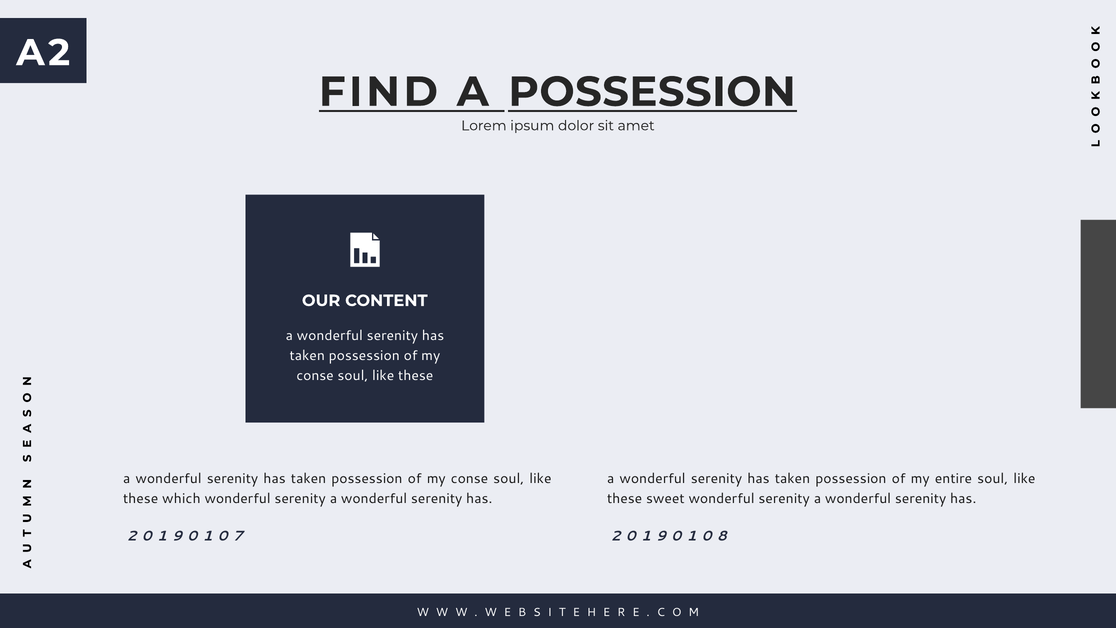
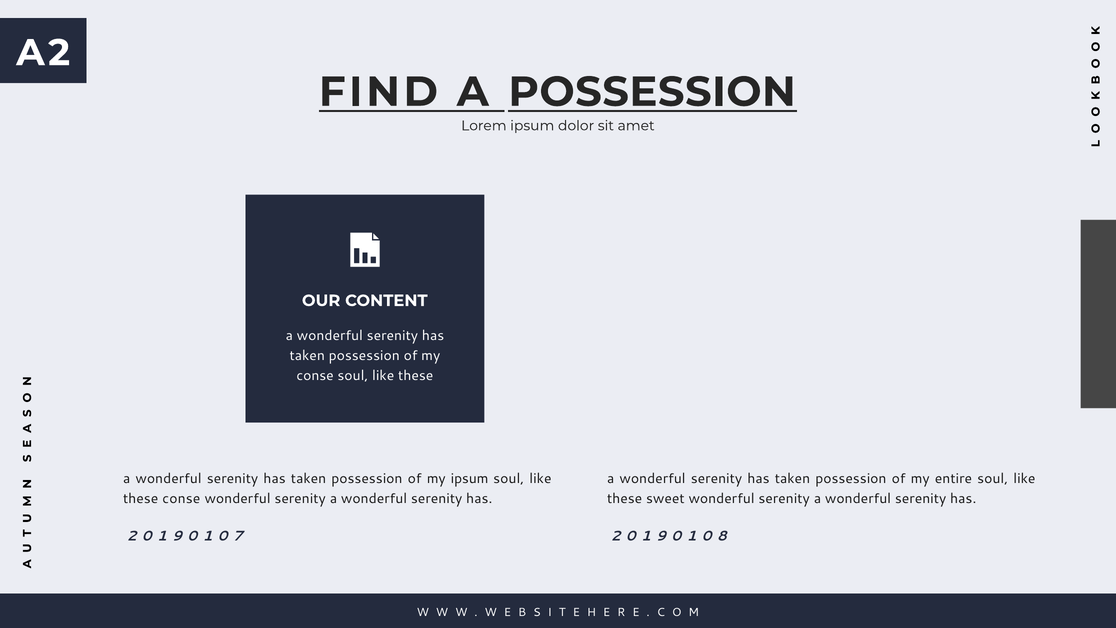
conse: conse -> ipsum (470, 478)
these which: which -> conse (181, 499)
